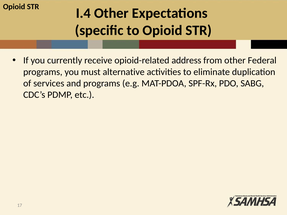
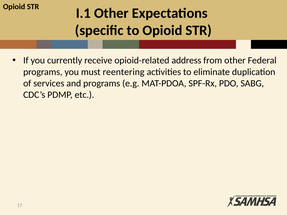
I.4: I.4 -> I.1 (83, 13)
alternative: alternative -> reentering (124, 72)
